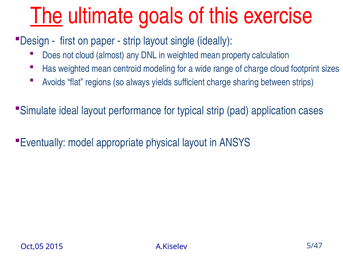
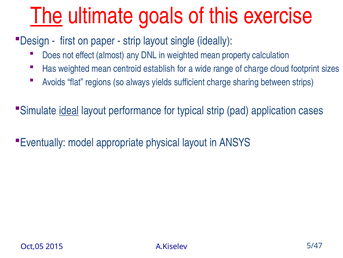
not cloud: cloud -> effect (85, 55)
modeling: modeling -> establish (159, 69)
ideal underline: none -> present (69, 110)
